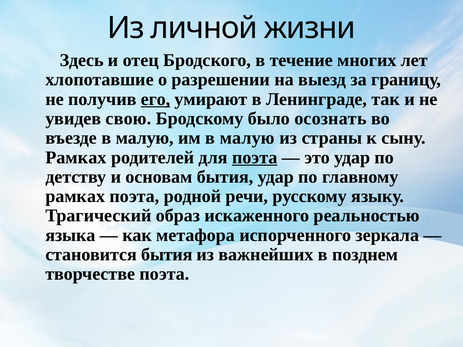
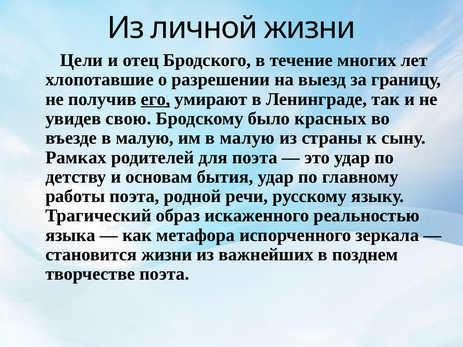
Здесь: Здесь -> Цели (82, 60)
осознать: осознать -> красных (330, 119)
поэта underline: present -> none (255, 158)
рамках: рамках -> работы (75, 196)
становится бытия: бытия -> жизни (167, 255)
